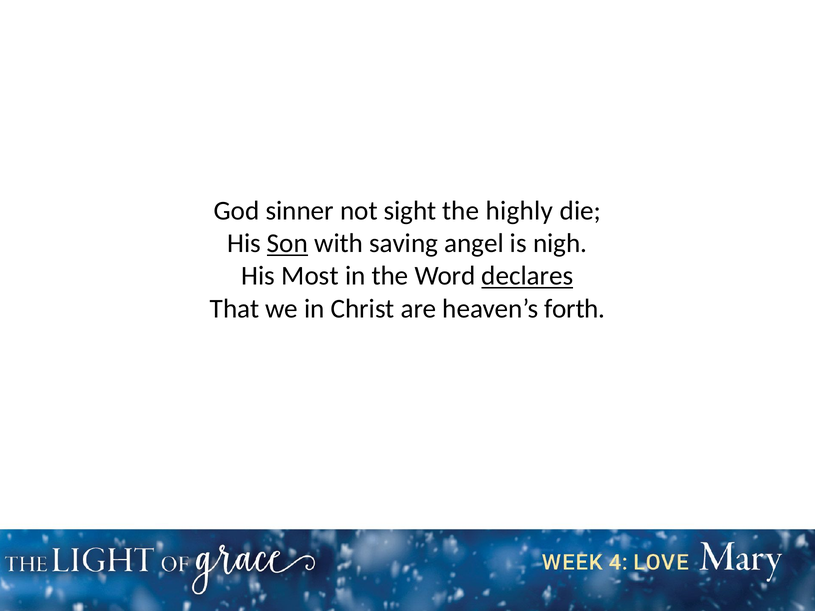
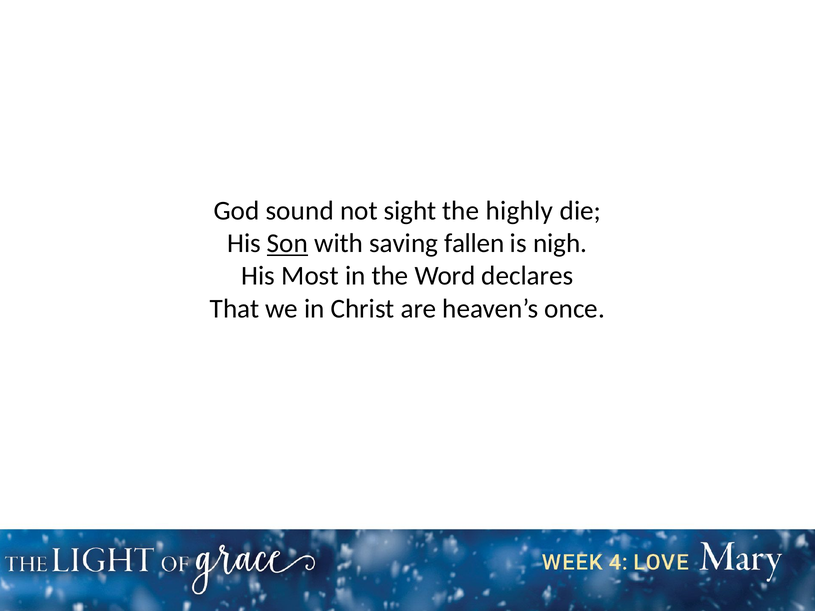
sinner: sinner -> sound (300, 211)
angel: angel -> fallen (474, 244)
declares underline: present -> none (527, 276)
forth: forth -> once (575, 309)
